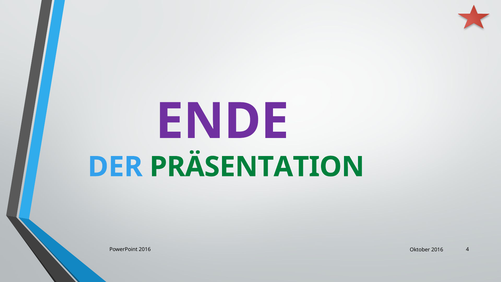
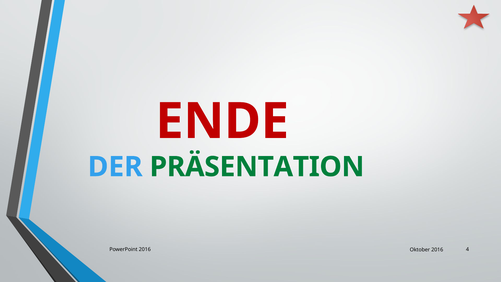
ENDE colour: purple -> red (222, 121)
